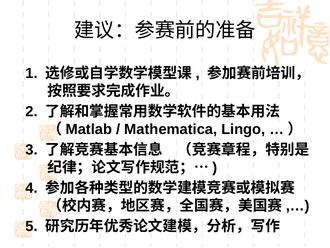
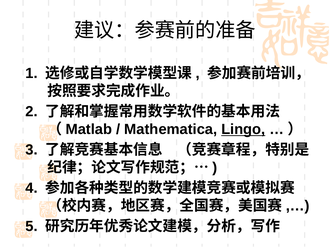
Lingo underline: none -> present (243, 129)
